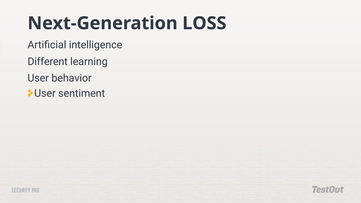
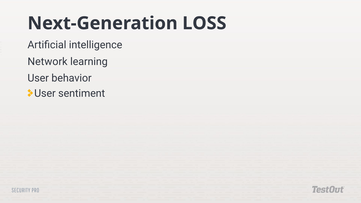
Different: Different -> Network (48, 62)
